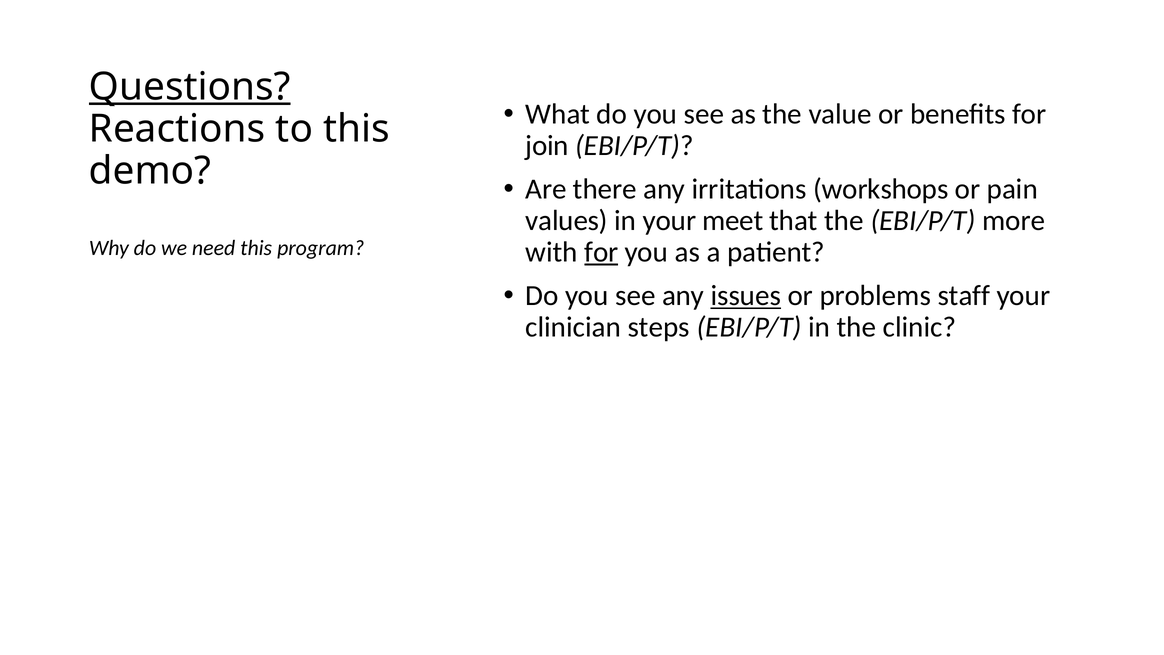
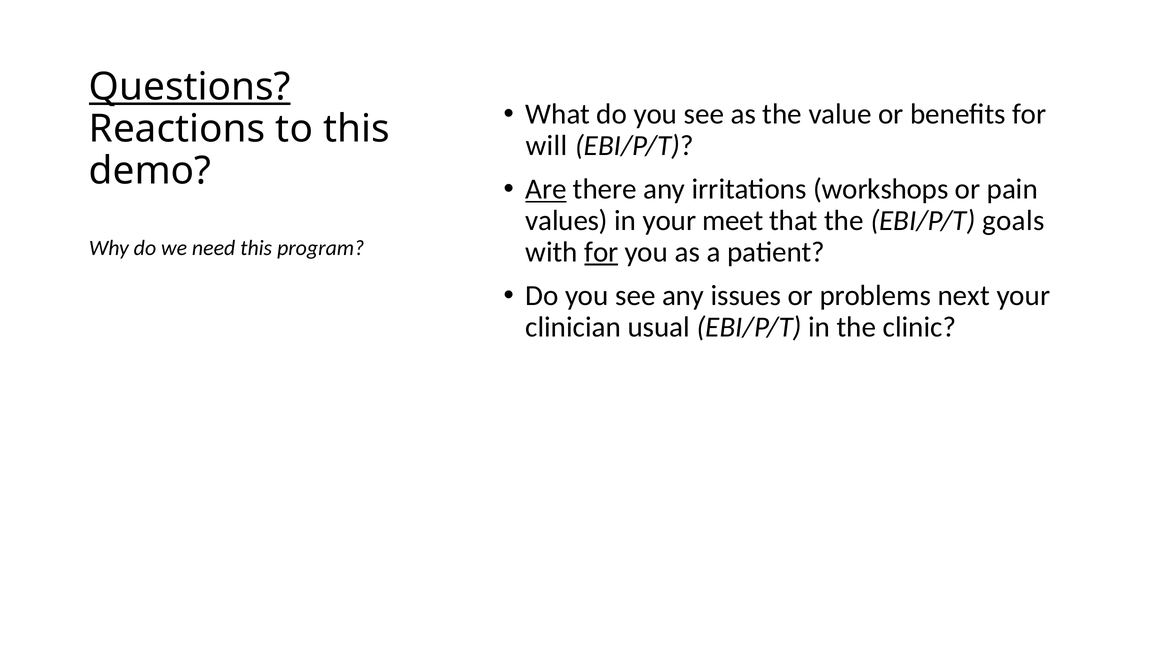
join: join -> will (547, 146)
Are underline: none -> present (546, 189)
more: more -> goals (1013, 221)
issues underline: present -> none (746, 296)
staff: staff -> next (964, 296)
steps: steps -> usual (659, 327)
